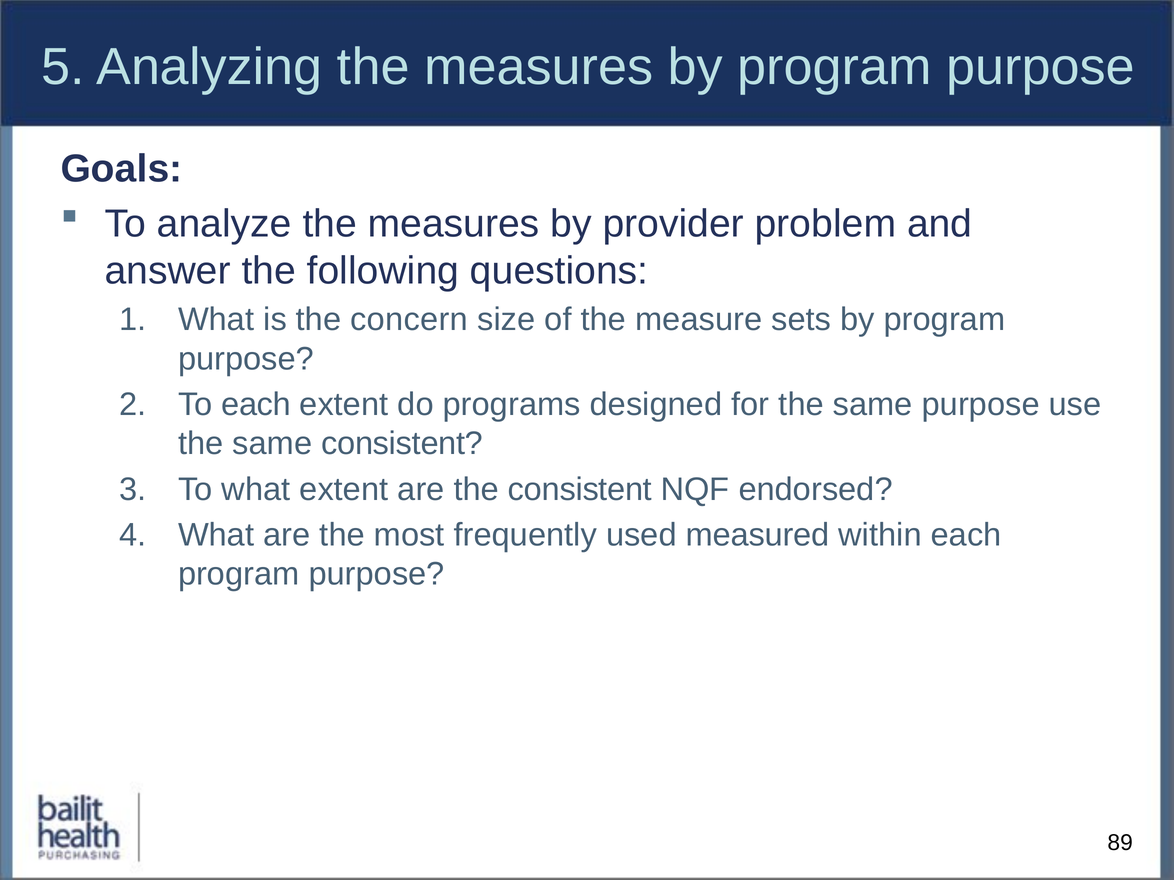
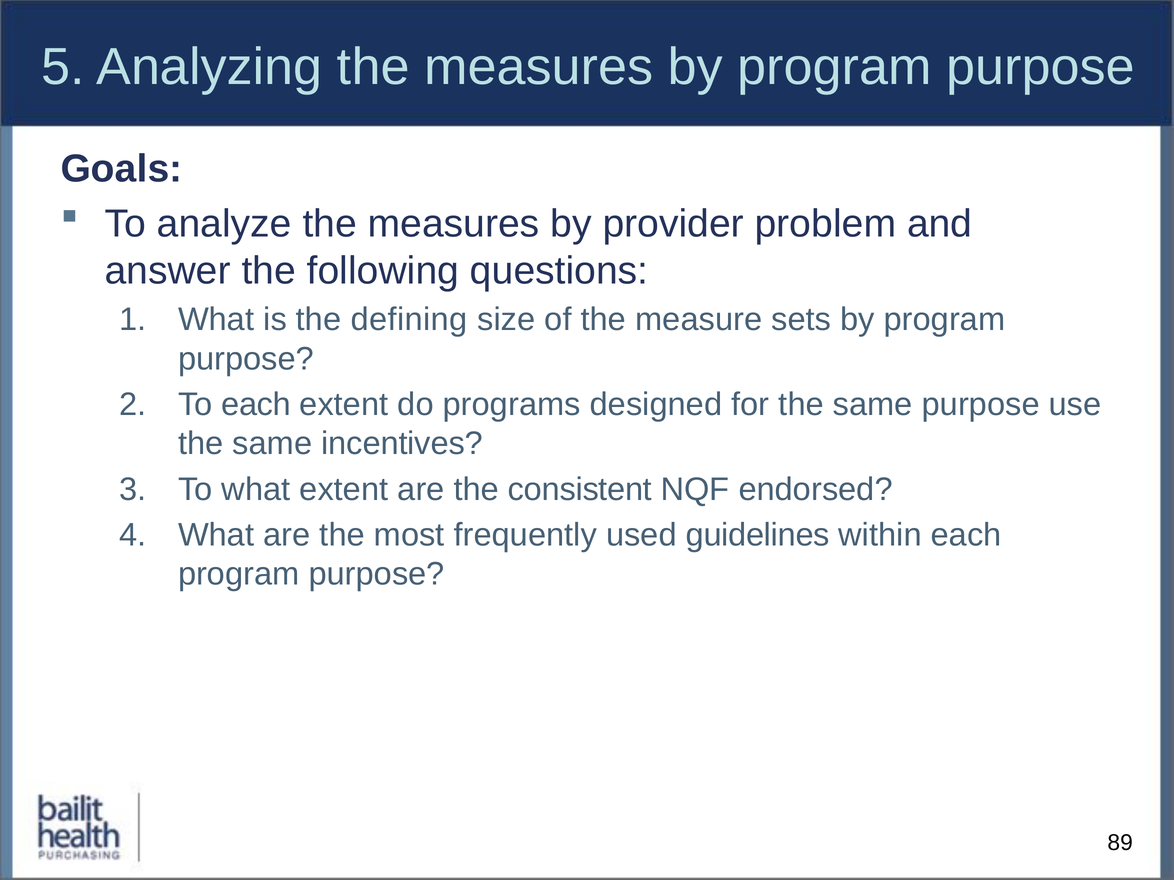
concern: concern -> defining (409, 320)
same consistent: consistent -> incentives (402, 444)
measured: measured -> guidelines (758, 535)
